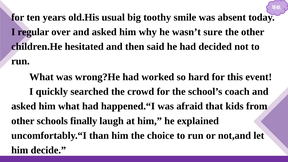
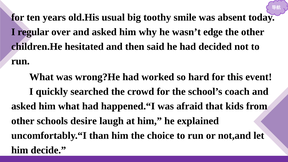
sure: sure -> edge (213, 32)
finally: finally -> desire (84, 121)
